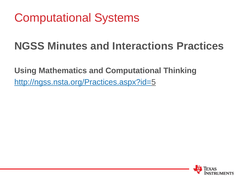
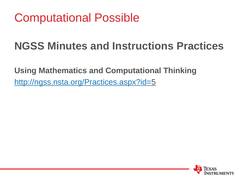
Systems: Systems -> Possible (117, 18)
Interactions: Interactions -> Instructions (143, 46)
